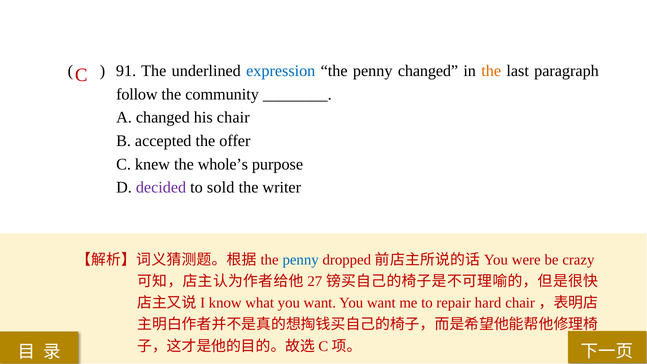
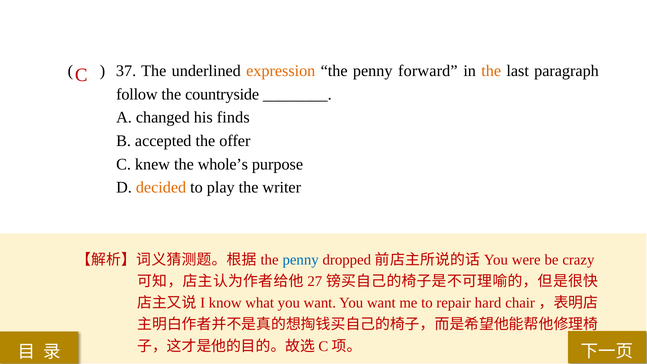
91: 91 -> 37 (126, 71)
expression colour: blue -> orange (281, 71)
penny changed: changed -> forward (428, 71)
community: community -> countryside (222, 94)
his chair: chair -> finds (233, 118)
decided colour: purple -> orange (161, 187)
sold: sold -> play (221, 187)
